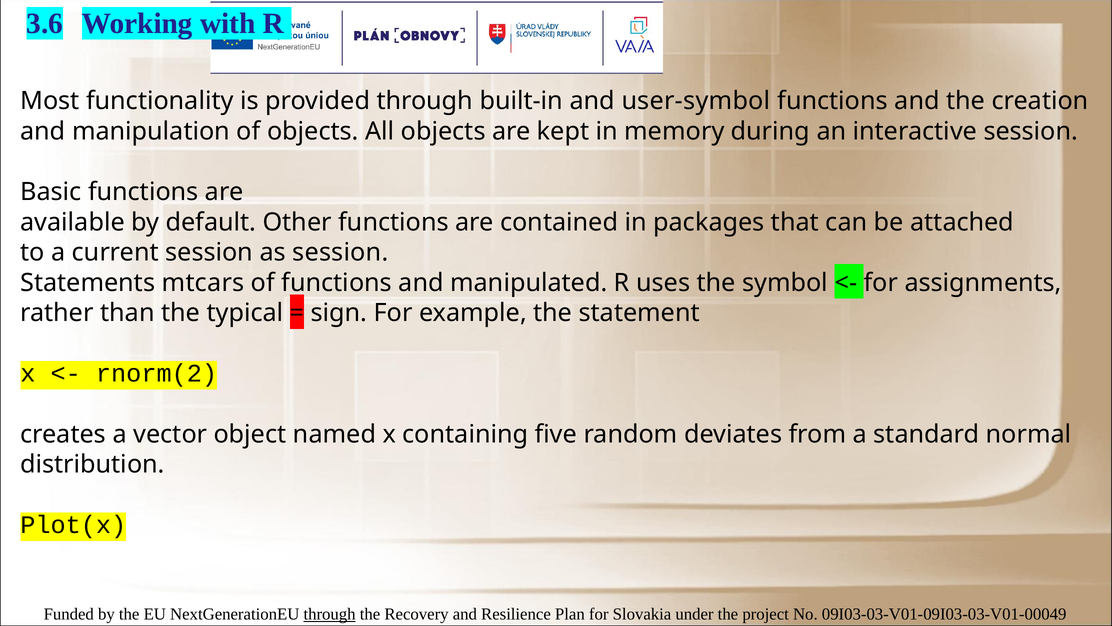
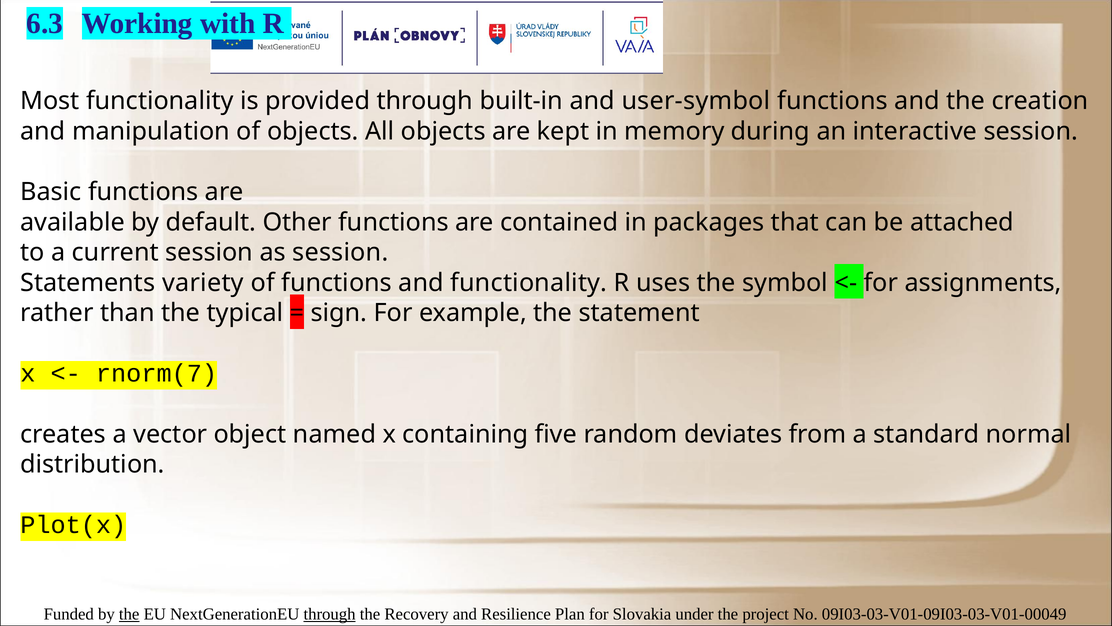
3.6: 3.6 -> 6.3 (45, 23)
mtcars: mtcars -> variety (203, 283)
and manipulated: manipulated -> functionality (529, 283)
rnorm(2: rnorm(2 -> rnorm(7 (157, 373)
the underline: none -> present (129, 614)
